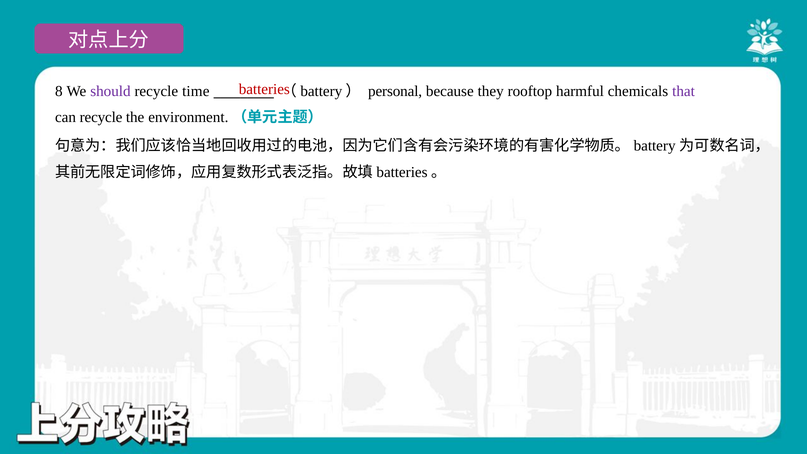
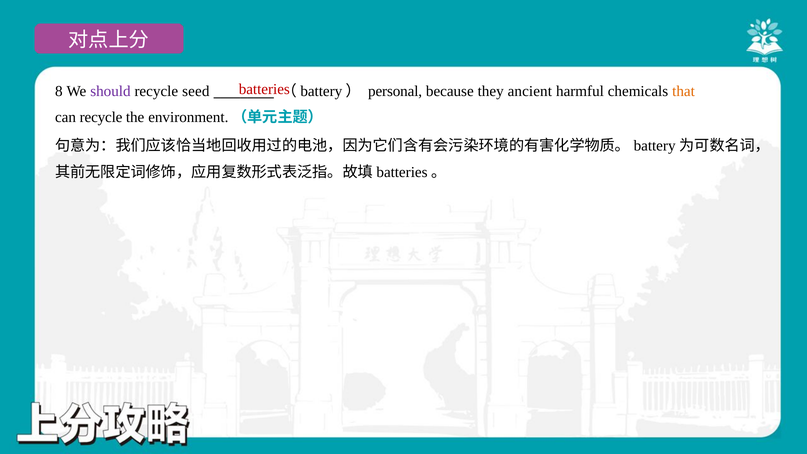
time: time -> seed (196, 91)
rooftop: rooftop -> ancient (530, 91)
that colour: purple -> orange (684, 91)
